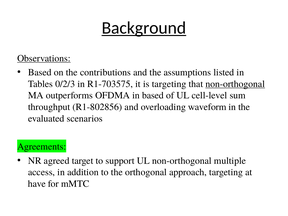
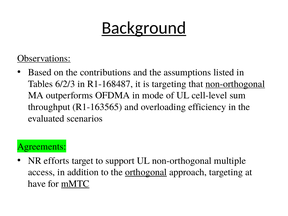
0/2/3: 0/2/3 -> 6/2/3 (65, 84)
R1-703575: R1-703575 -> R1-168487 (110, 84)
in based: based -> mode (153, 95)
R1-802856: R1-802856 -> R1-163565 (97, 107)
waveform: waveform -> efficiency (207, 107)
agreed: agreed -> efforts (57, 161)
orthogonal underline: none -> present (146, 172)
mMTC underline: none -> present (75, 184)
